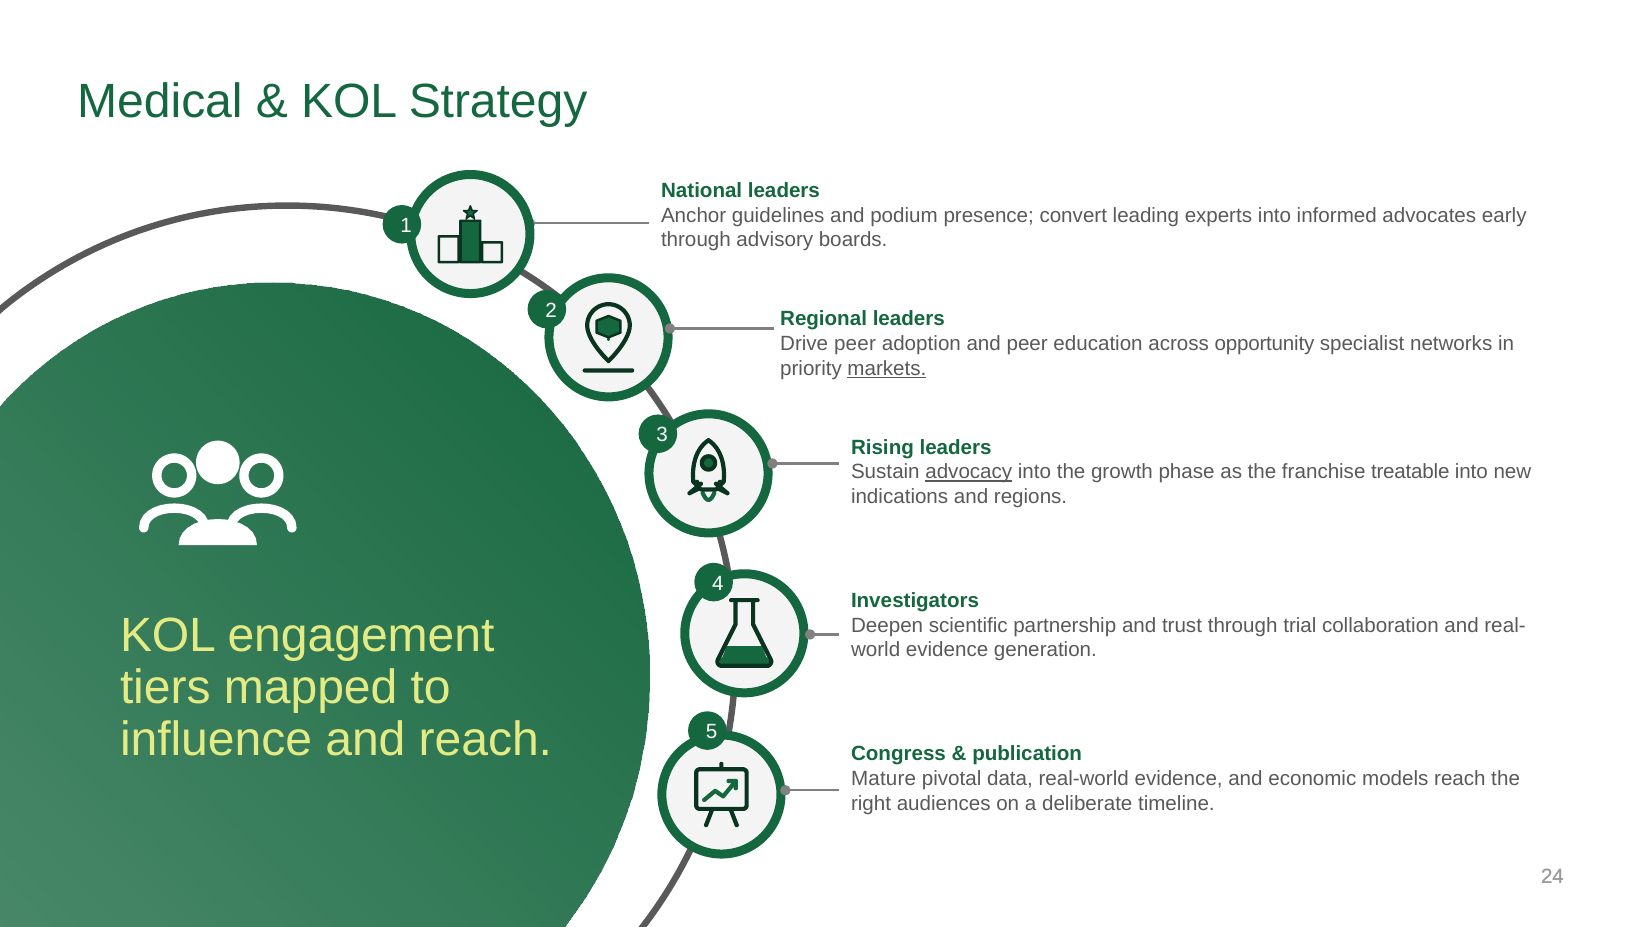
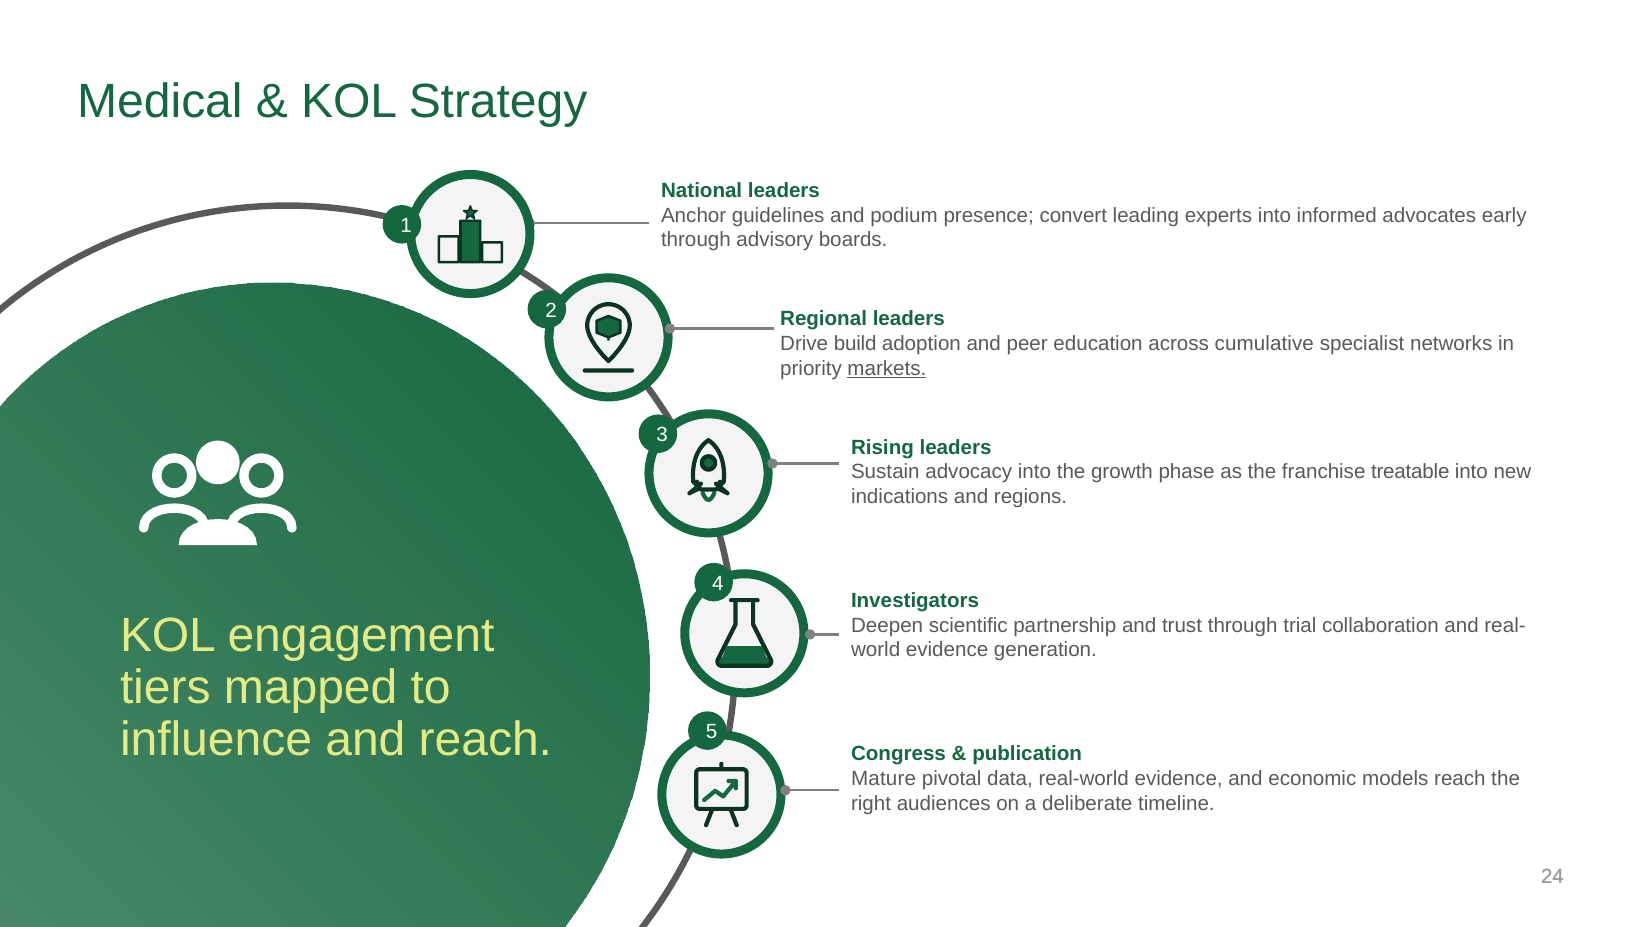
Drive peer: peer -> build (855, 344)
opportunity: opportunity -> cumulative (1264, 344)
advocacy underline: present -> none (969, 472)
